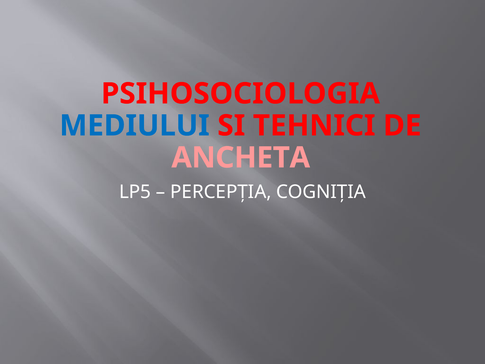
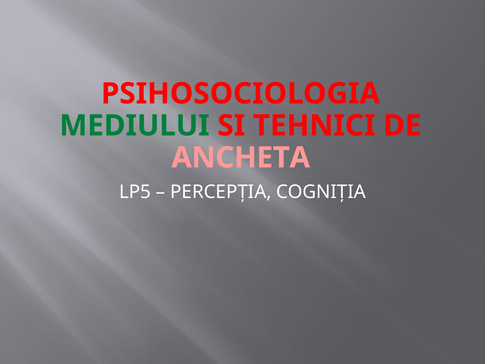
MEDIULUI colour: blue -> green (135, 126)
